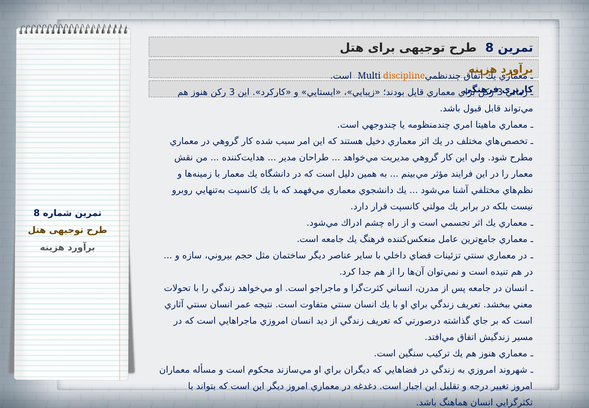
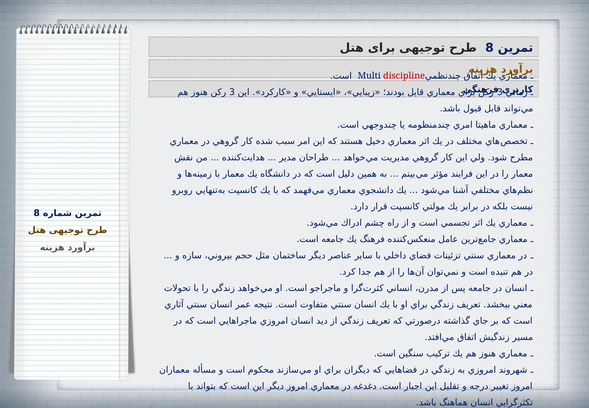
discipline colour: orange -> red (404, 76)
